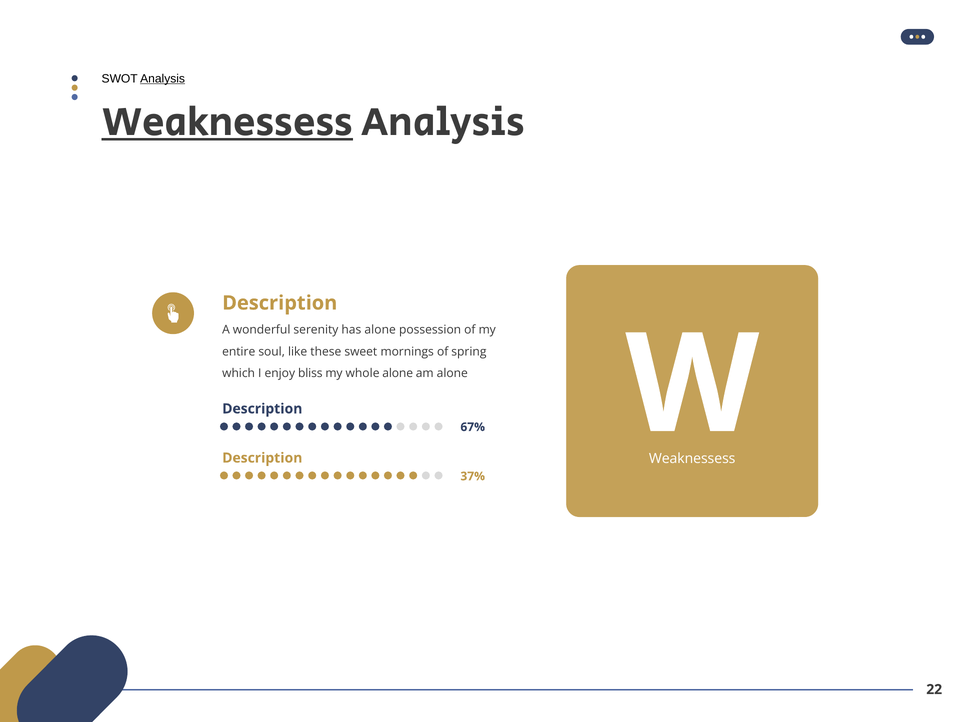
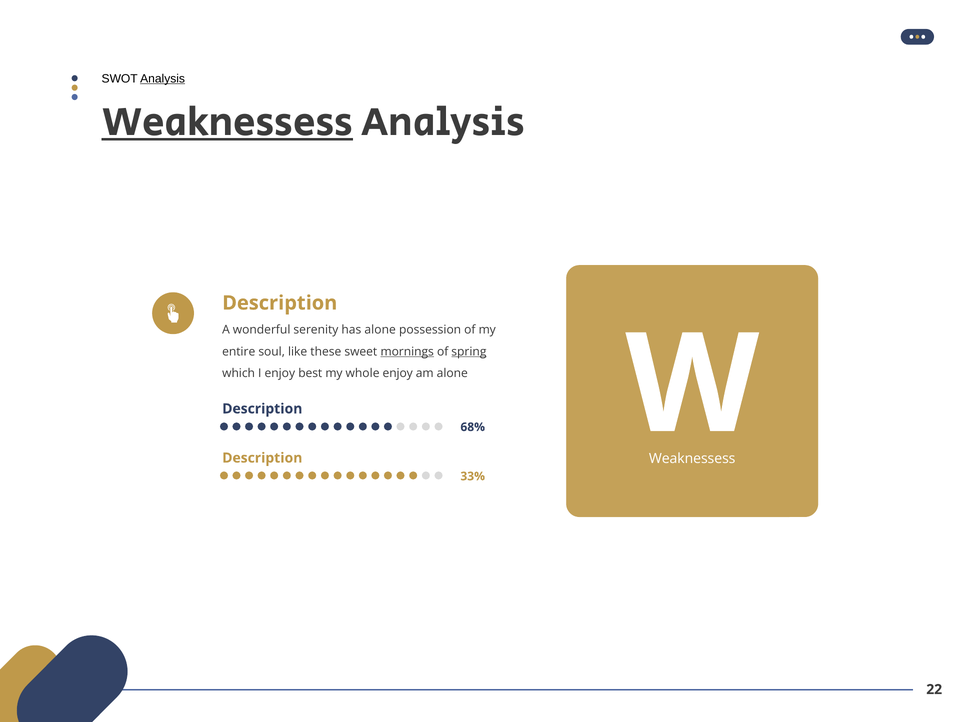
mornings underline: none -> present (407, 352)
spring underline: none -> present (469, 352)
bliss: bliss -> best (310, 373)
whole alone: alone -> enjoy (398, 373)
67%: 67% -> 68% (473, 427)
37%: 37% -> 33% (473, 476)
